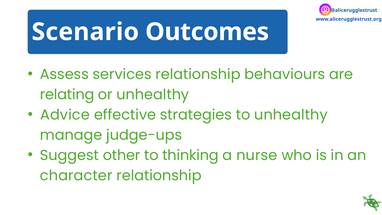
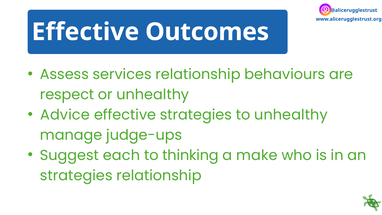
Scenario: Scenario -> Effective (85, 32)
relating: relating -> respect (67, 94)
other: other -> each (121, 155)
nurse: nurse -> make (257, 155)
character: character -> strategies (76, 175)
